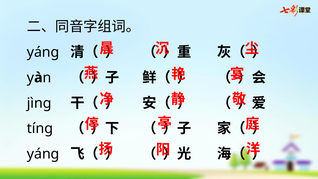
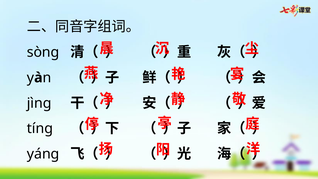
yáng: yáng -> sòng (43, 52)
